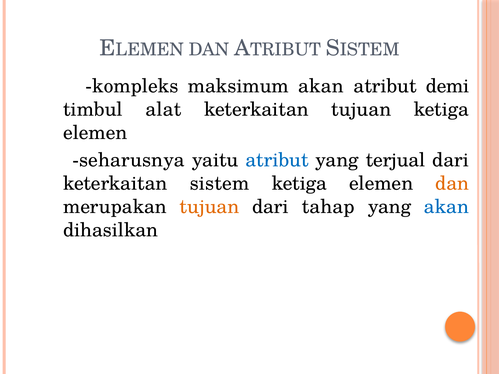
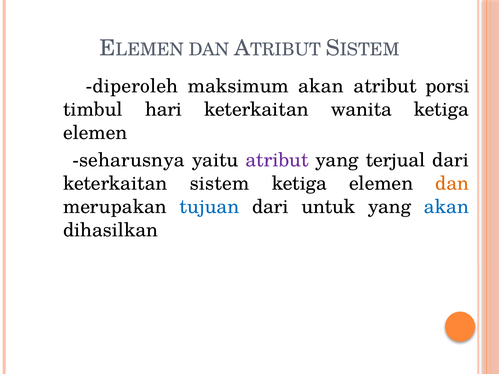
kompleks: kompleks -> diperoleh (132, 86)
demi: demi -> porsi (448, 86)
alat: alat -> hari (164, 109)
keterkaitan tujuan: tujuan -> wanita (361, 109)
atribut colour: blue -> purple (277, 160)
tujuan colour: orange -> blue (209, 207)
tahap: tahap -> untuk (328, 207)
